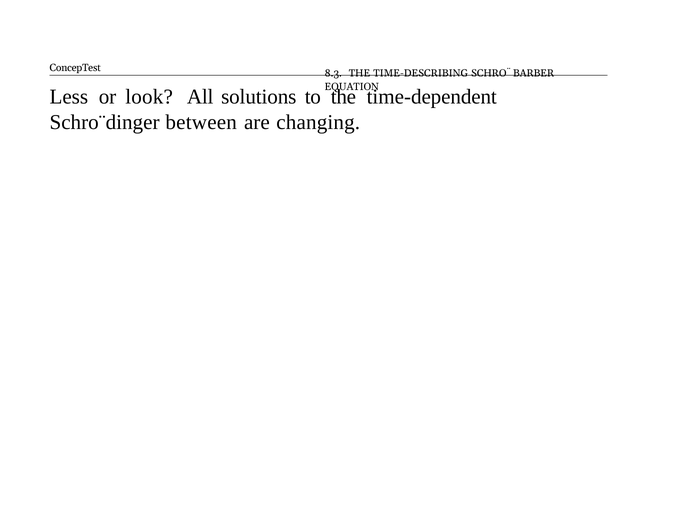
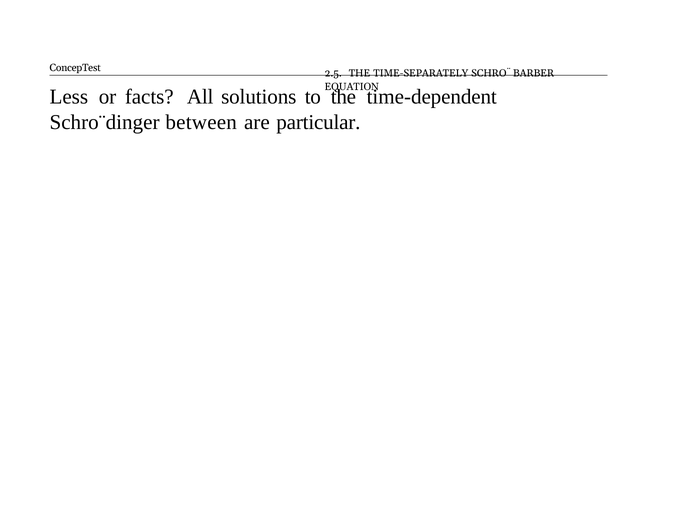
8.3: 8.3 -> 2.5 (333, 73)
TIME-DESCRIBING: TIME-DESCRIBING -> TIME-SEPARATELY (421, 73)
look: look -> facts (149, 97)
changing: changing -> particular (318, 123)
